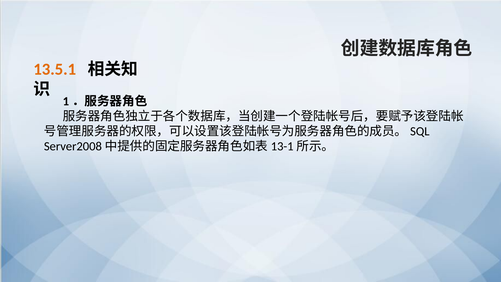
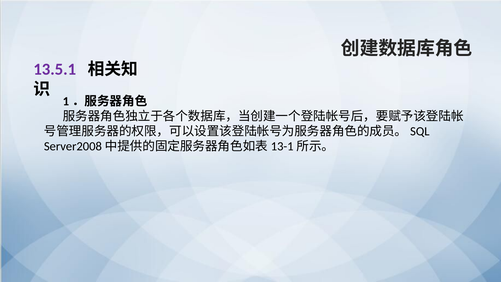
13.5.1 colour: orange -> purple (55, 69)
